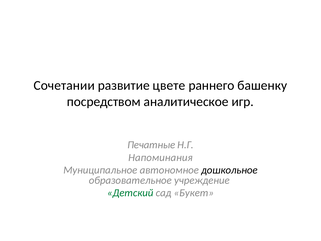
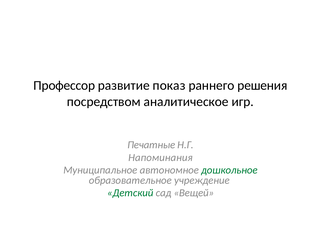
Сочетании: Сочетании -> Профессор (64, 85)
цвете: цвете -> показ (169, 85)
башенку: башенку -> решения (262, 85)
дошкольное colour: black -> green (229, 170)
Букет: Букет -> Вещей (194, 193)
